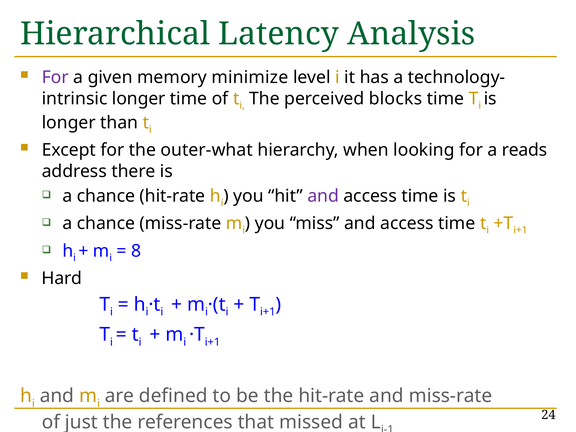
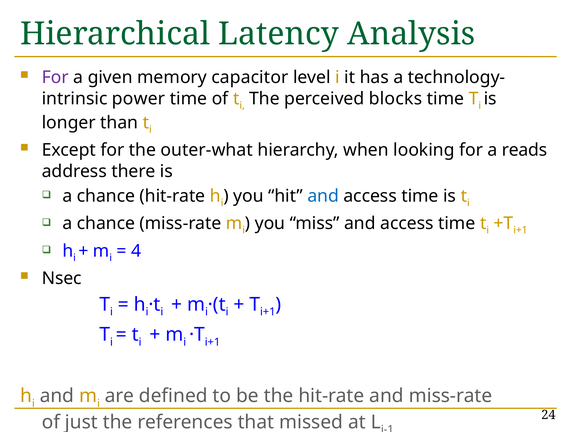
minimize: minimize -> capacitor (250, 77)
longer: longer -> power (139, 99)
and colour: purple -> blue (323, 196)
8: 8 -> 4 (136, 251)
Hard: Hard -> Nsec (62, 278)
